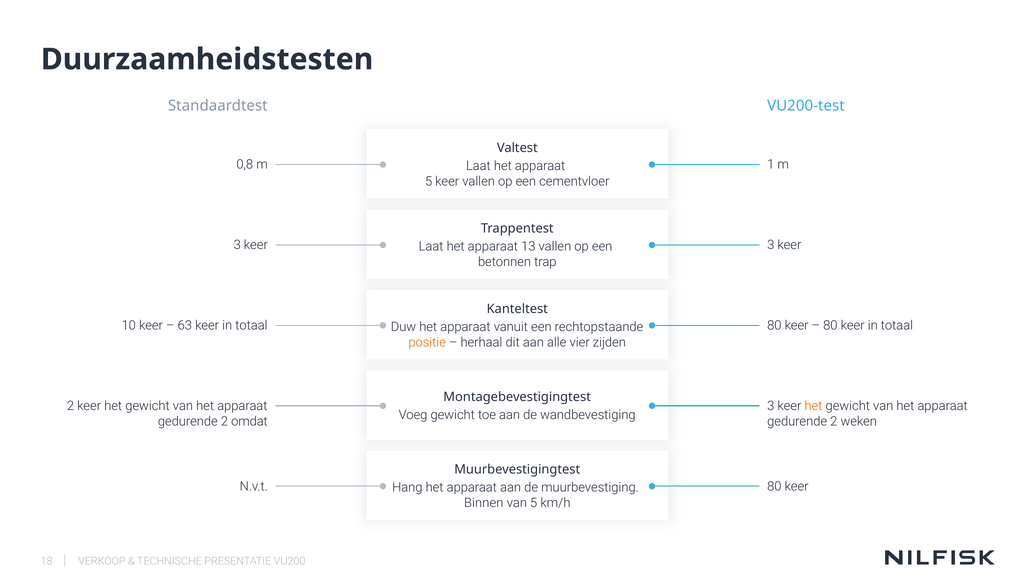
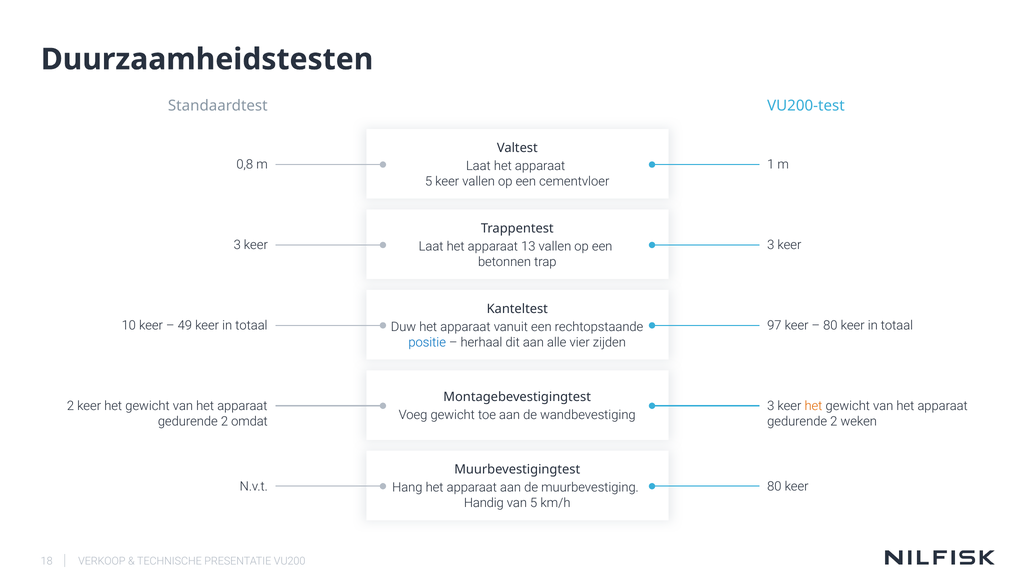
63: 63 -> 49 (185, 326)
totaal 80: 80 -> 97 (774, 326)
positie colour: orange -> blue (427, 343)
Binnen: Binnen -> Handig (484, 503)
